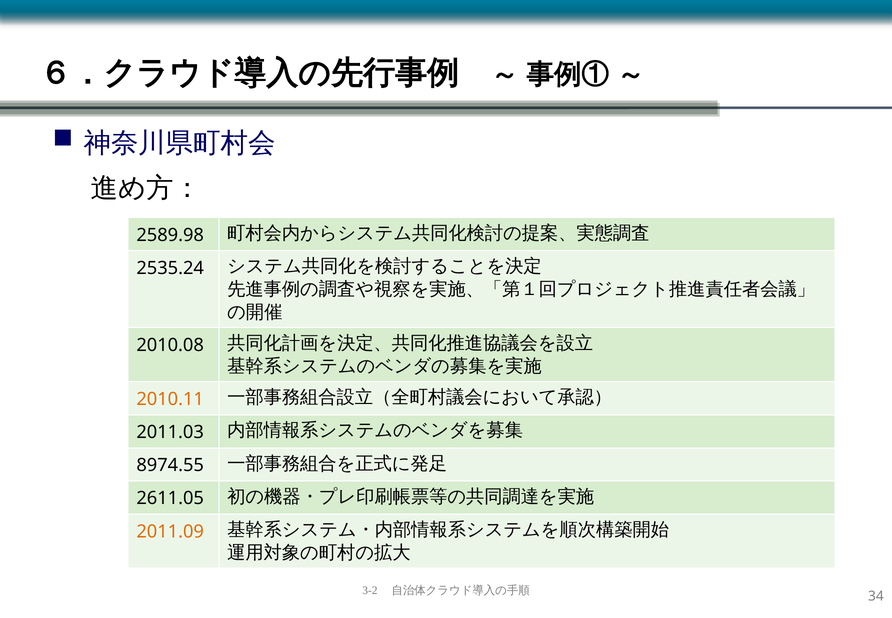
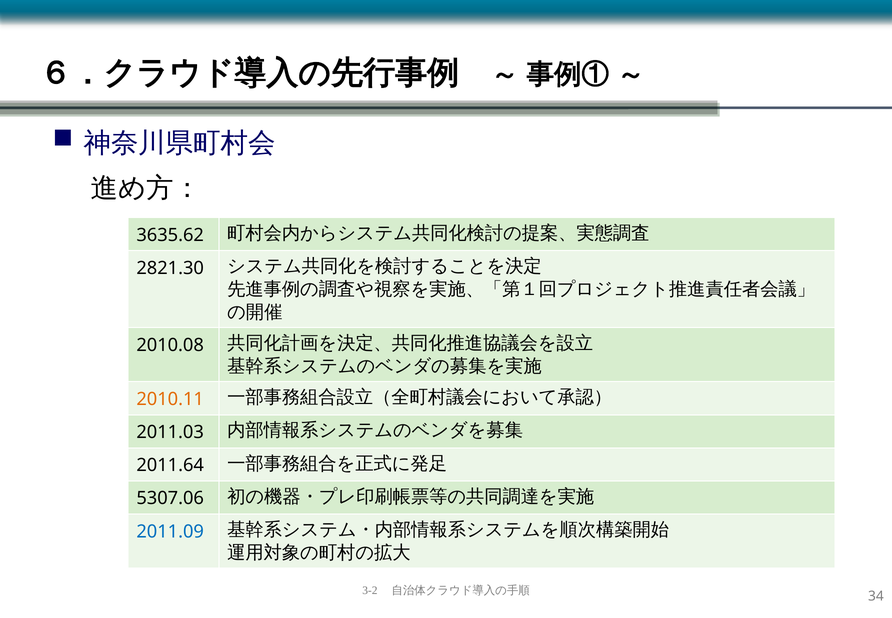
2589.98: 2589.98 -> 3635.62 (170, 235)
2535.24: 2535.24 -> 2821.30 (170, 268)
8974.55: 8974.55 -> 2011.64 (170, 465)
2611.05: 2611.05 -> 5307.06 (170, 498)
2011.09 colour: orange -> blue (170, 531)
